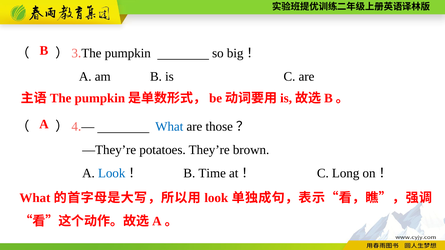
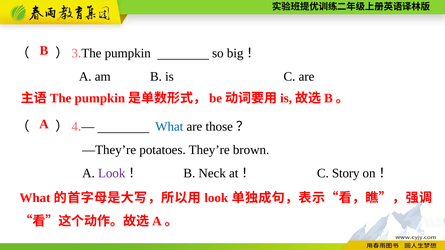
Look colour: blue -> purple (112, 173)
Time: Time -> Neck (212, 173)
Long: Long -> Story (346, 173)
